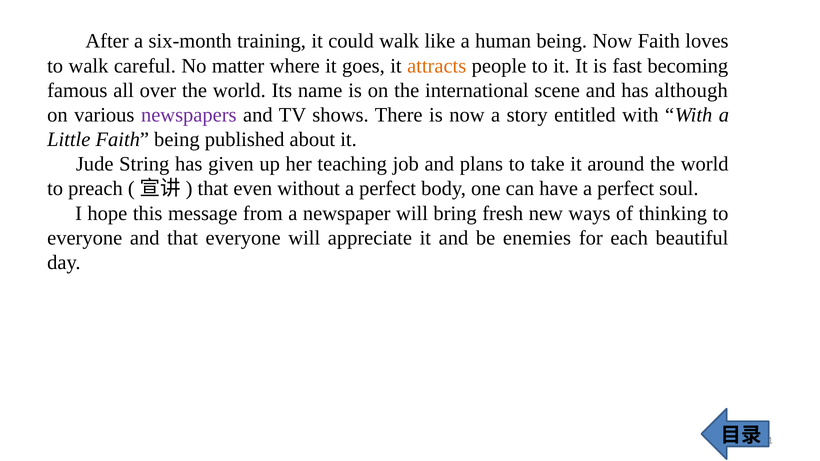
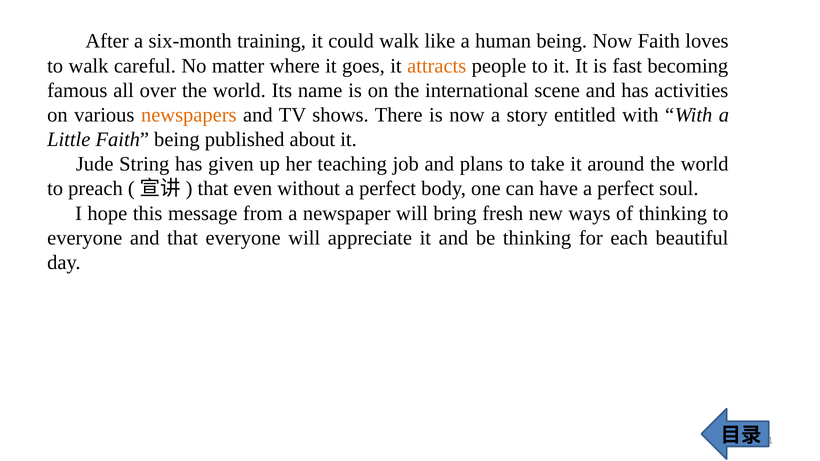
although: although -> activities (691, 90)
newspapers colour: purple -> orange (189, 115)
be enemies: enemies -> thinking (537, 238)
